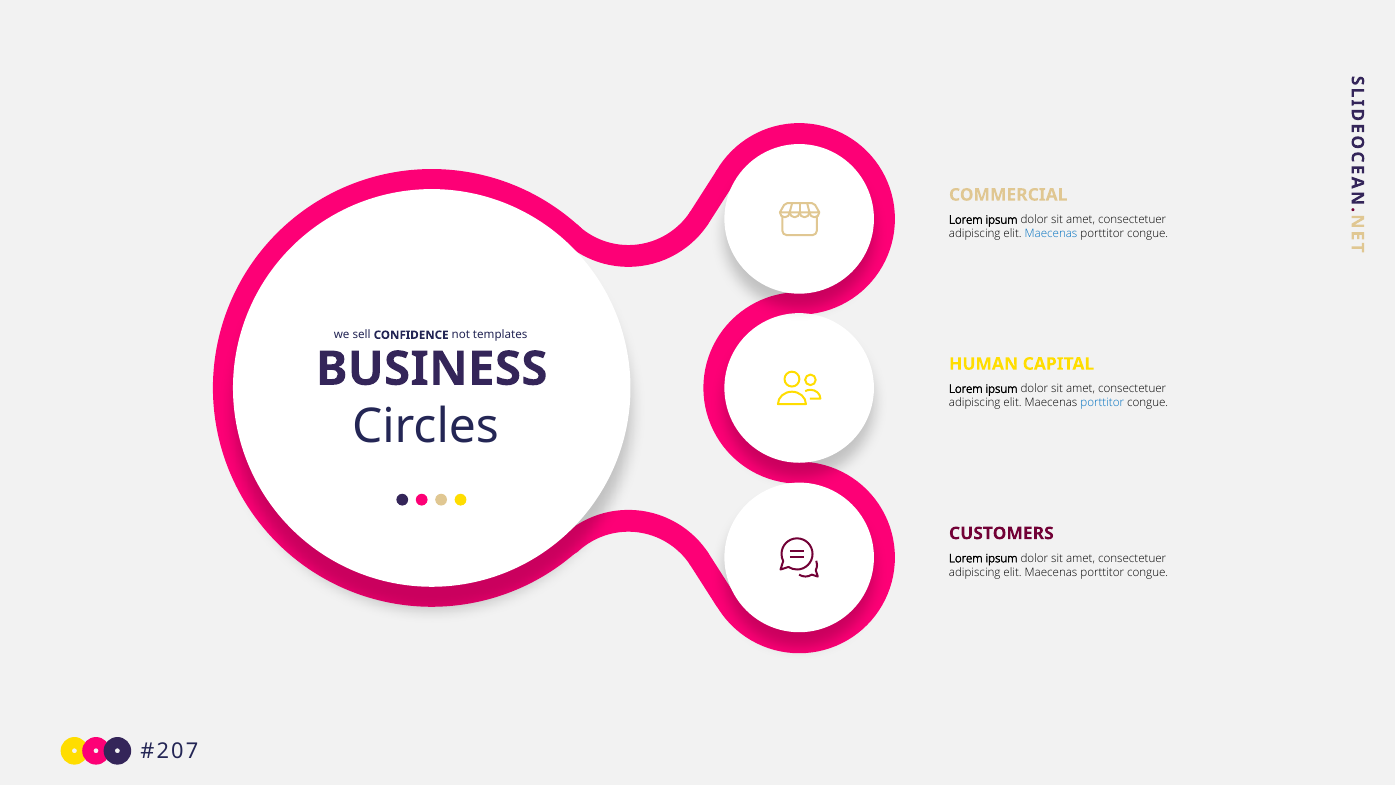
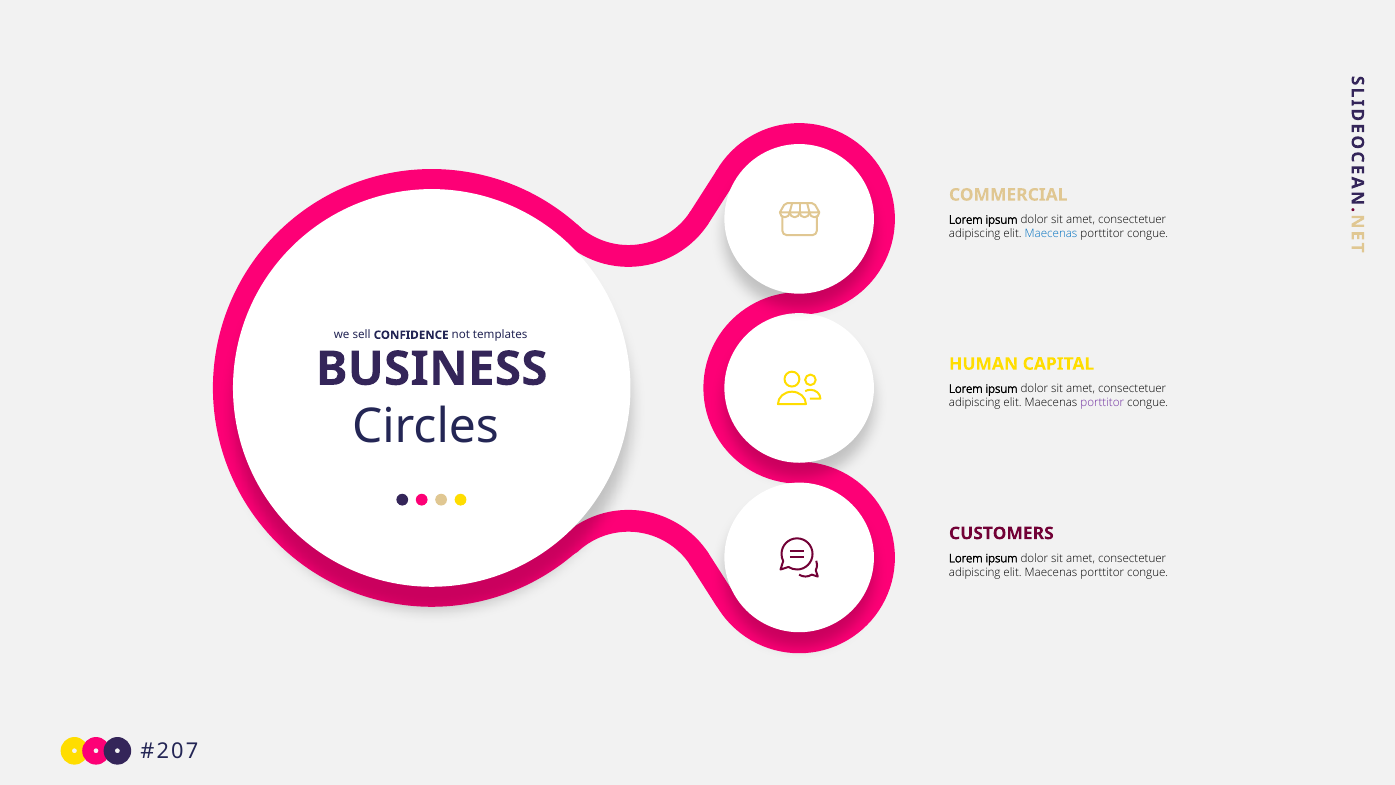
porttitor colour: blue -> purple (1102, 403)
